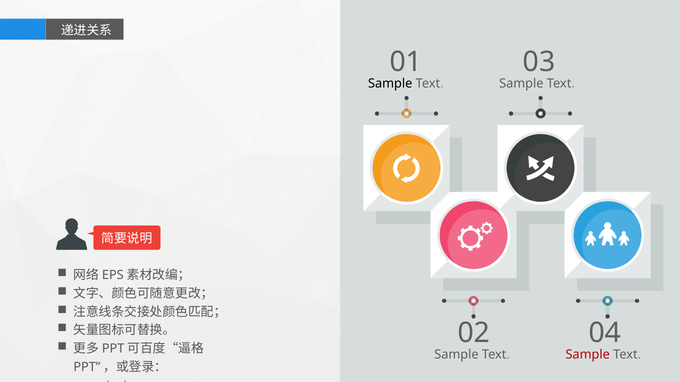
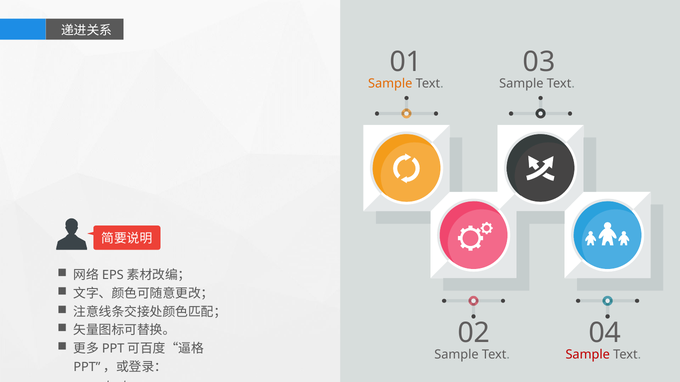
Sample colour: black -> orange (390, 84)
